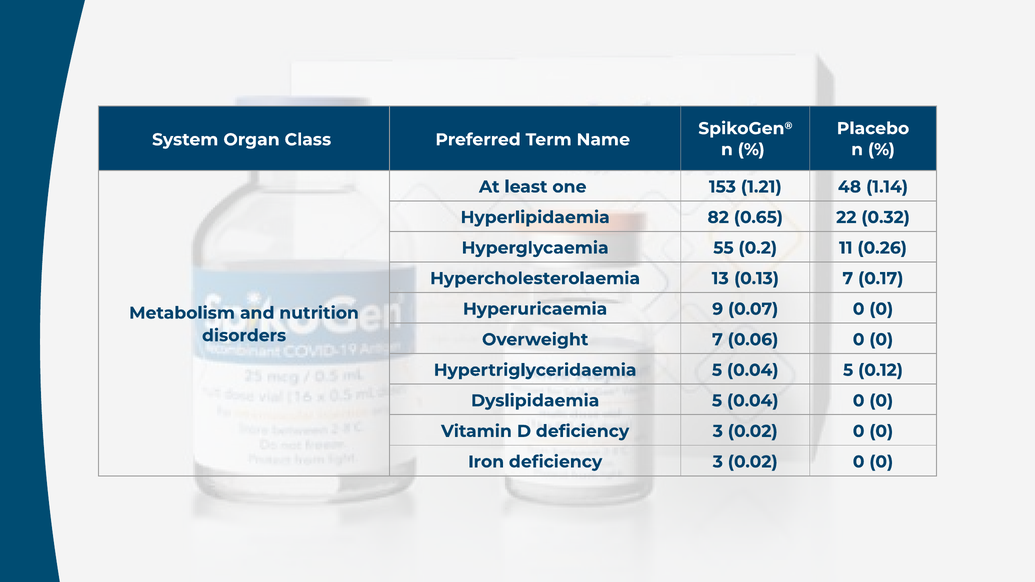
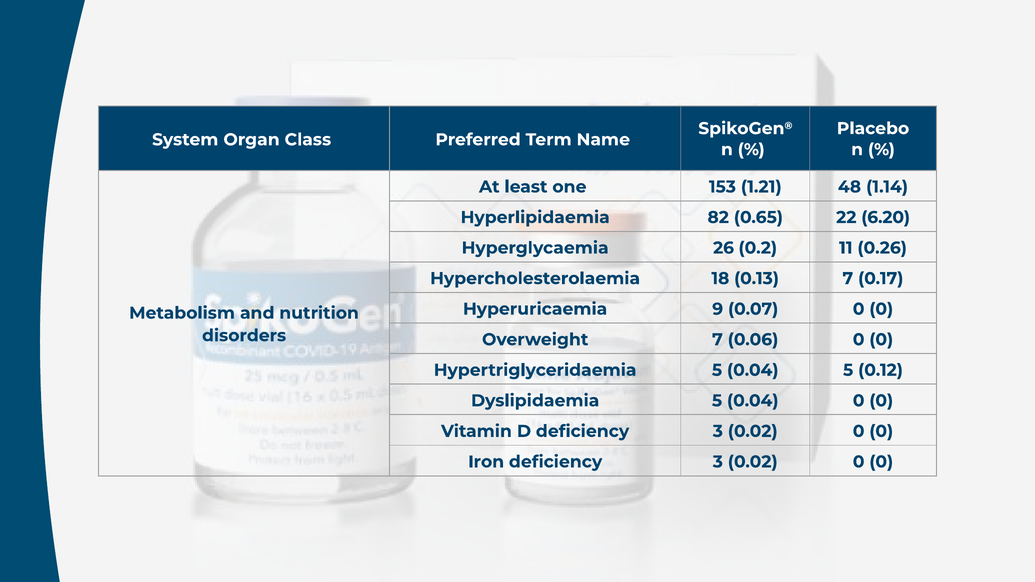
0.32: 0.32 -> 6.20 (886, 217)
55: 55 -> 26 (724, 248)
13: 13 -> 18 (720, 279)
